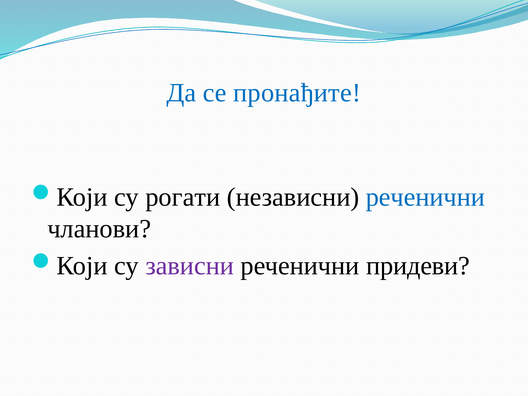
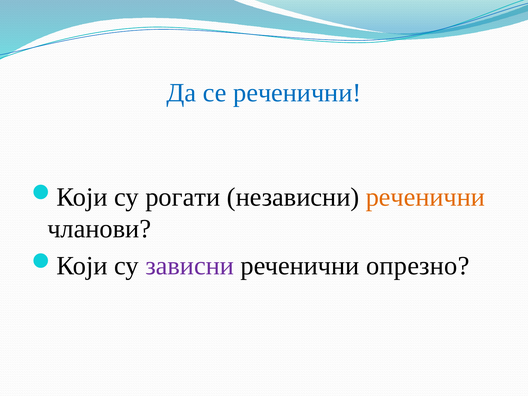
се пронађите: пронађите -> реченични (297, 93)
реченични colour: blue -> orange (425, 197)
придеви: придеви -> опрезно (418, 266)
